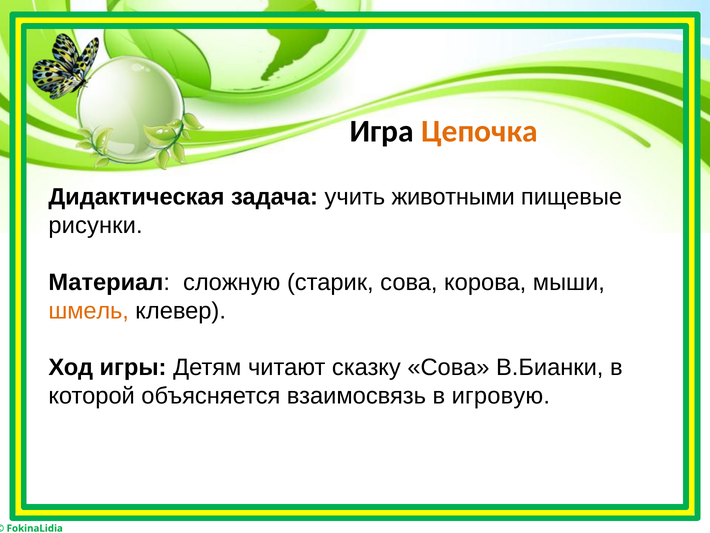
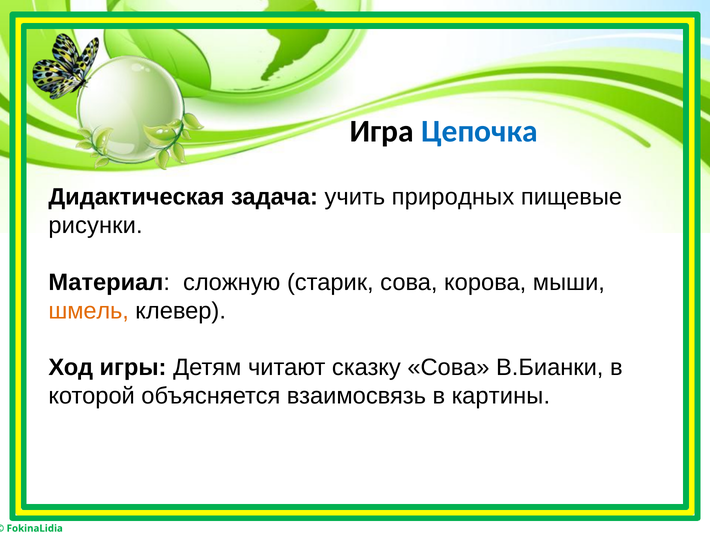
Цепочка colour: orange -> blue (479, 131)
животными: животными -> природных (453, 197)
игровую: игровую -> картины (501, 396)
